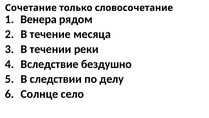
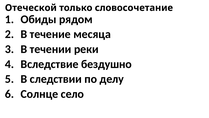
Сочетание: Сочетание -> Отеческой (31, 8)
Венера: Венера -> Обиды (38, 19)
